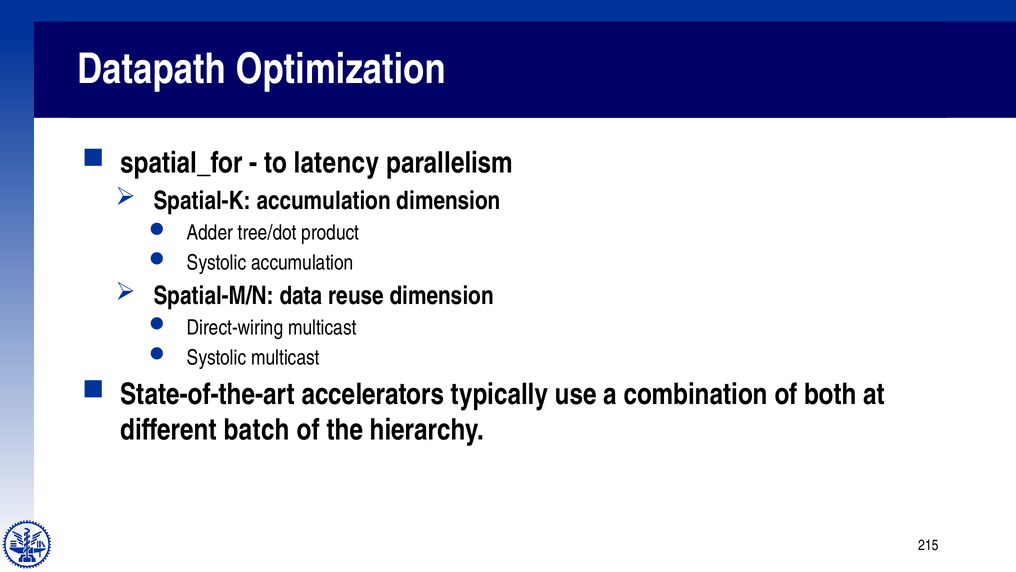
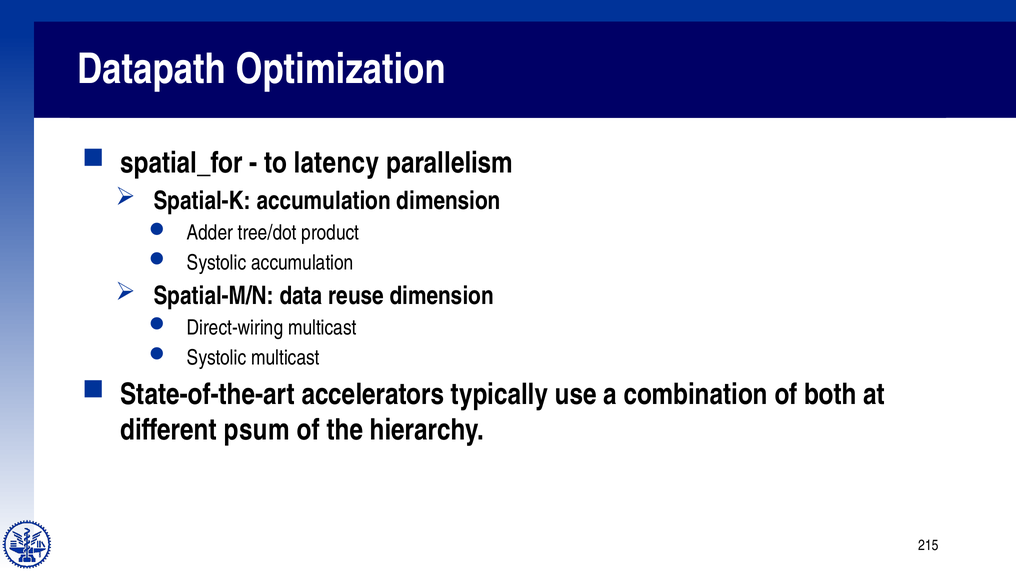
batch: batch -> psum (257, 430)
